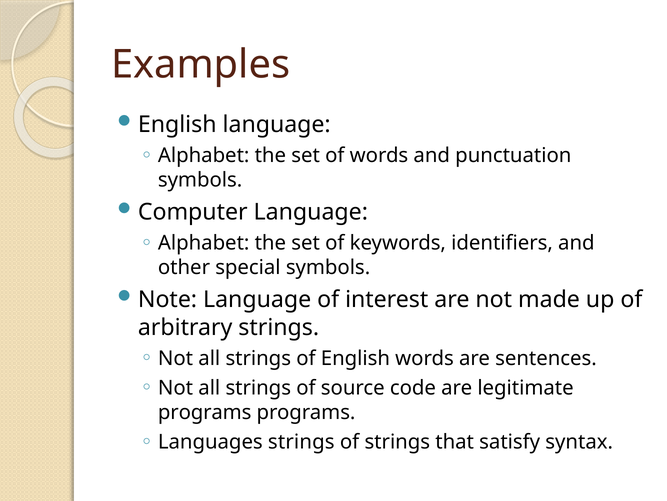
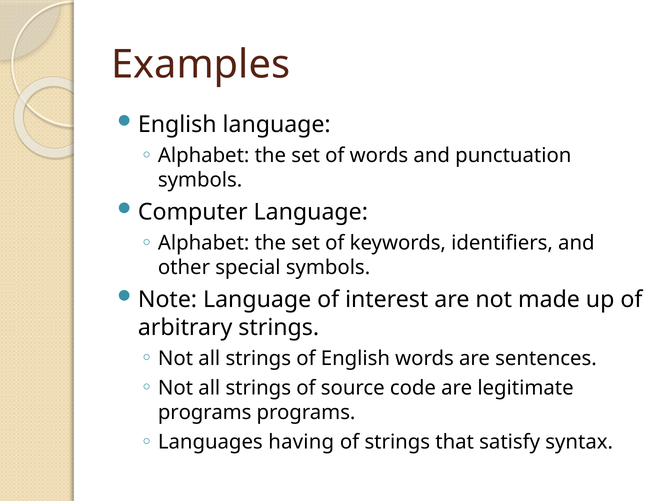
Languages strings: strings -> having (301, 441)
